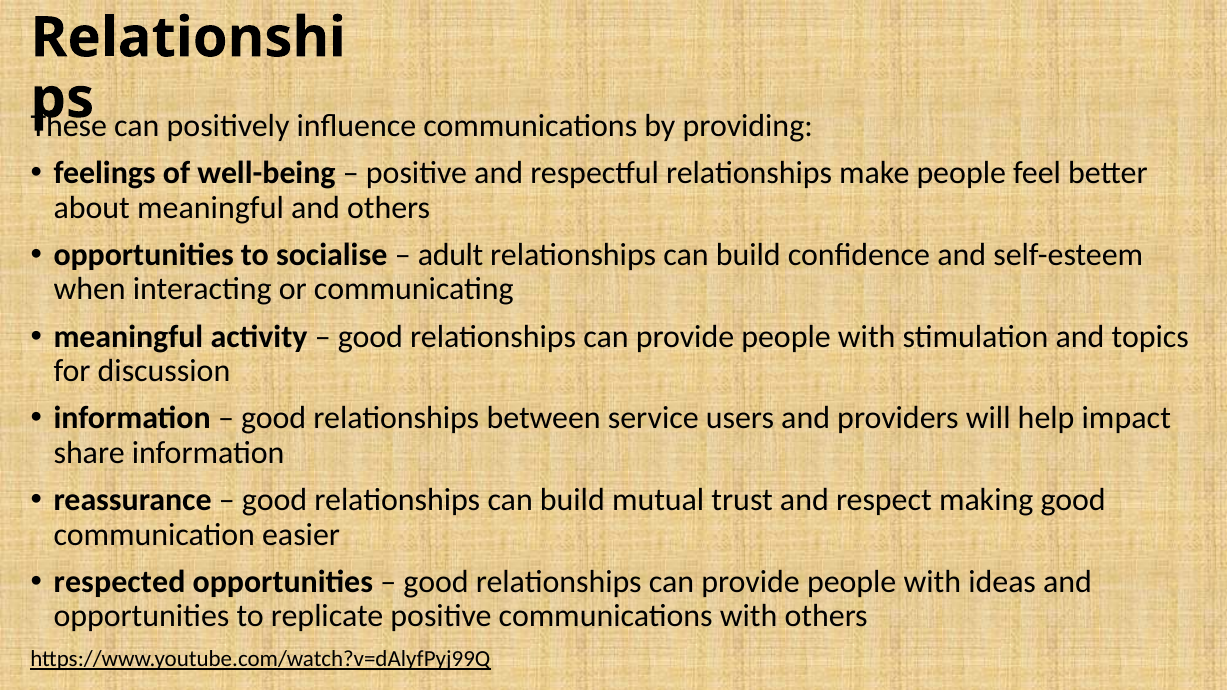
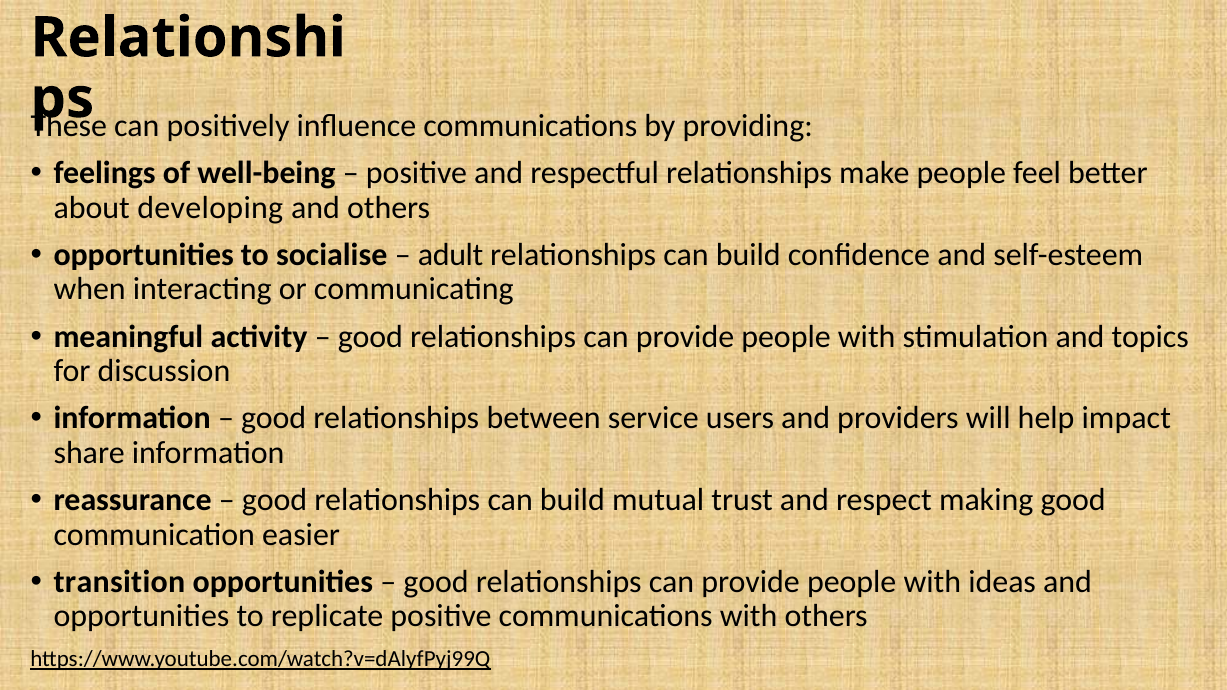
about meaningful: meaningful -> developing (210, 208)
respected: respected -> transition (119, 582)
